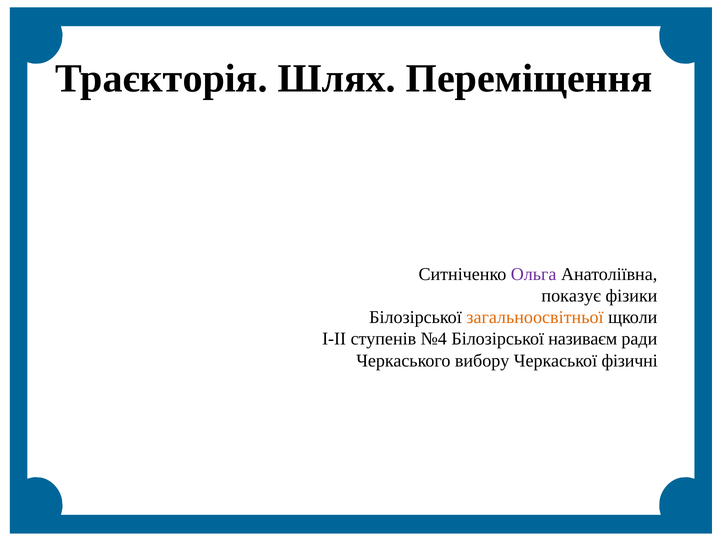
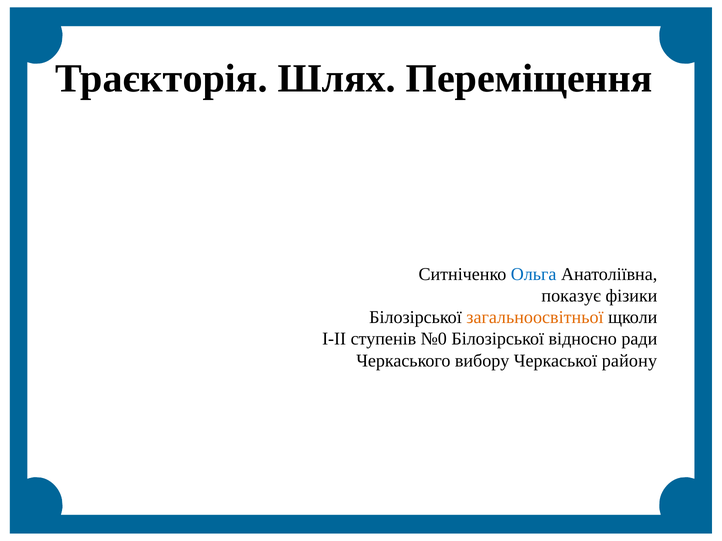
Ольга colour: purple -> blue (534, 274)
№4: №4 -> №0 (434, 339)
називаєм: називаєм -> відносно (583, 339)
фізичні: фізичні -> району (629, 361)
